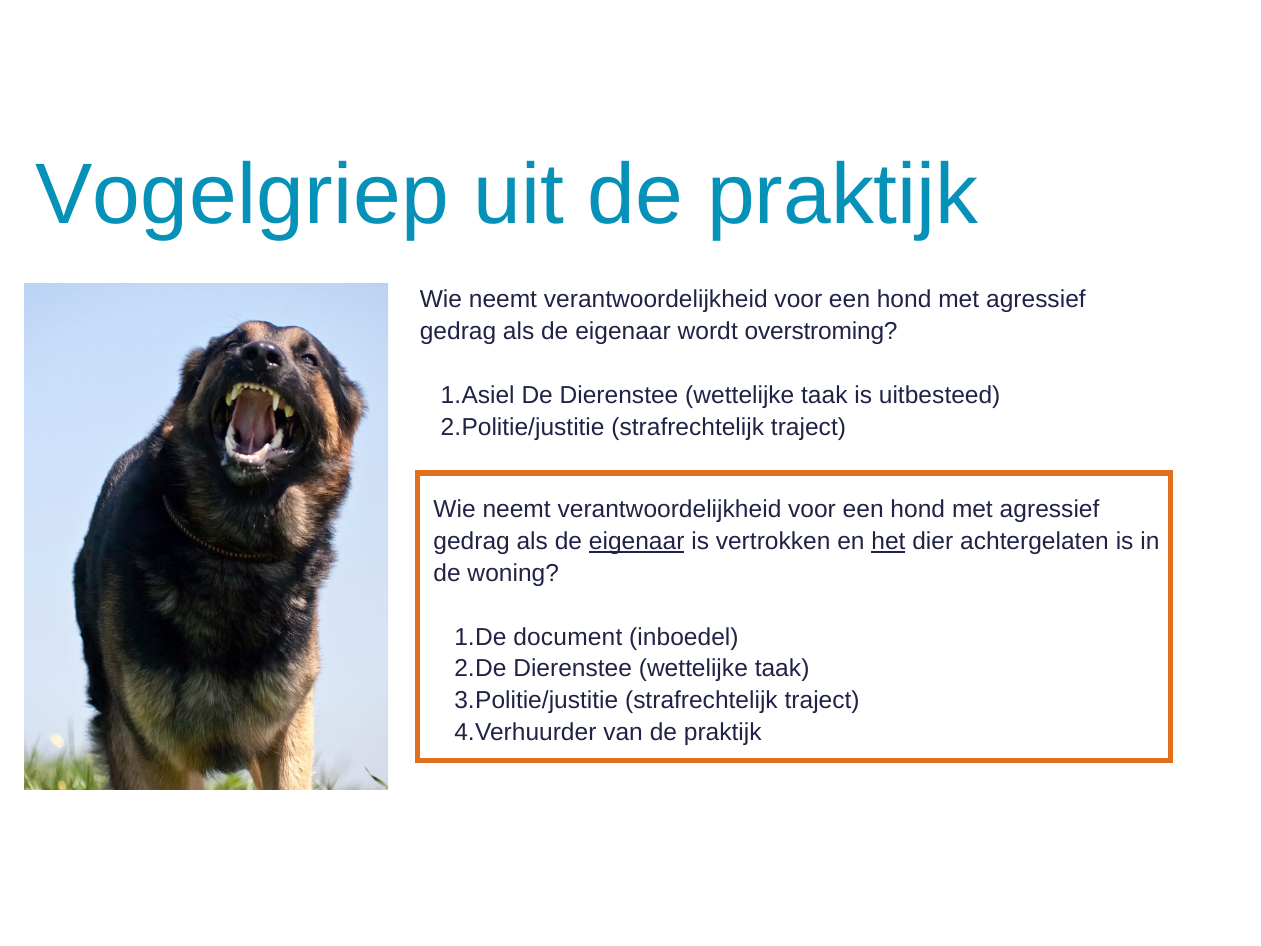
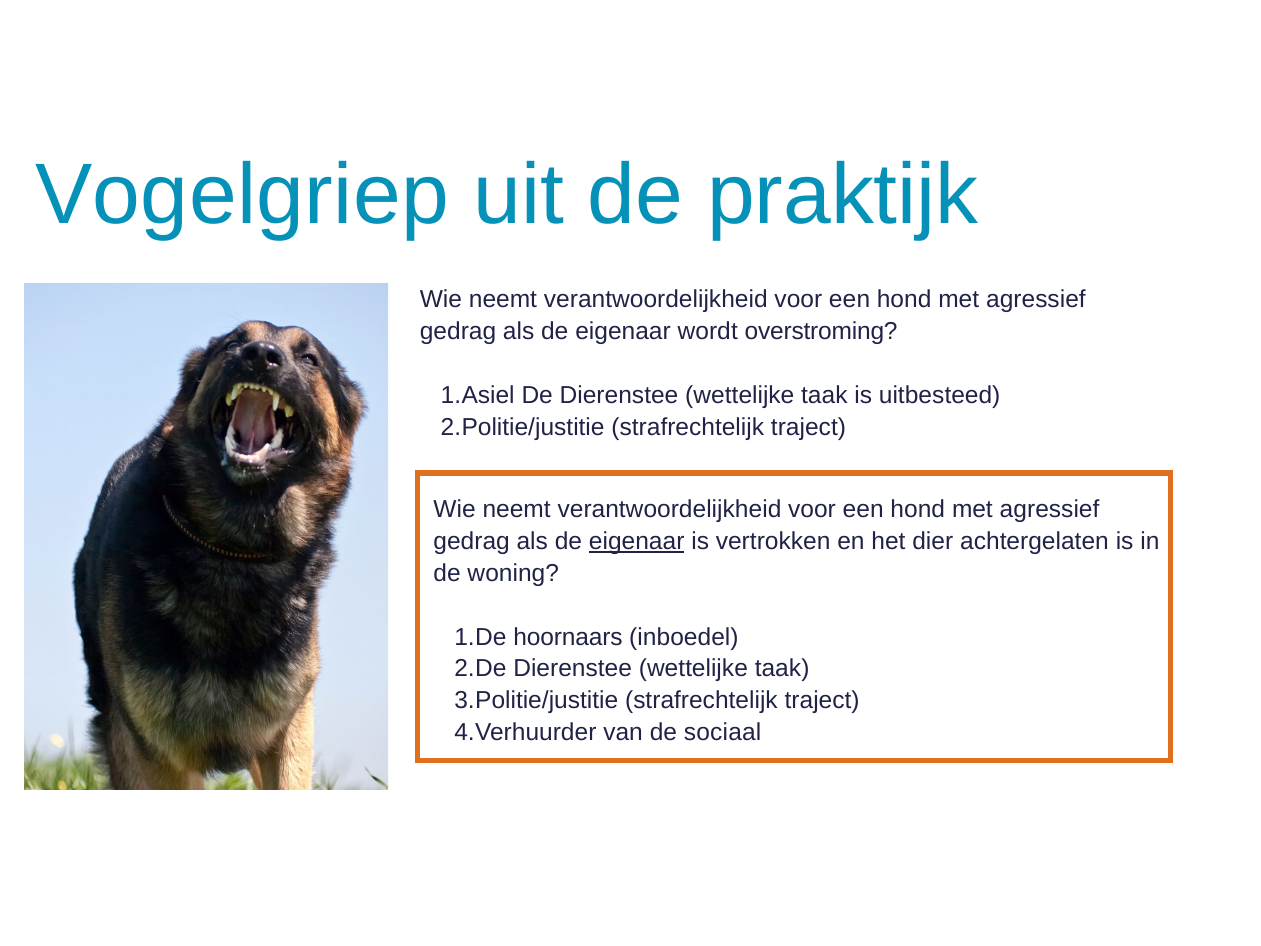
het underline: present -> none (888, 541)
document: document -> hoornaars (568, 637)
van de praktijk: praktijk -> sociaal (723, 732)
